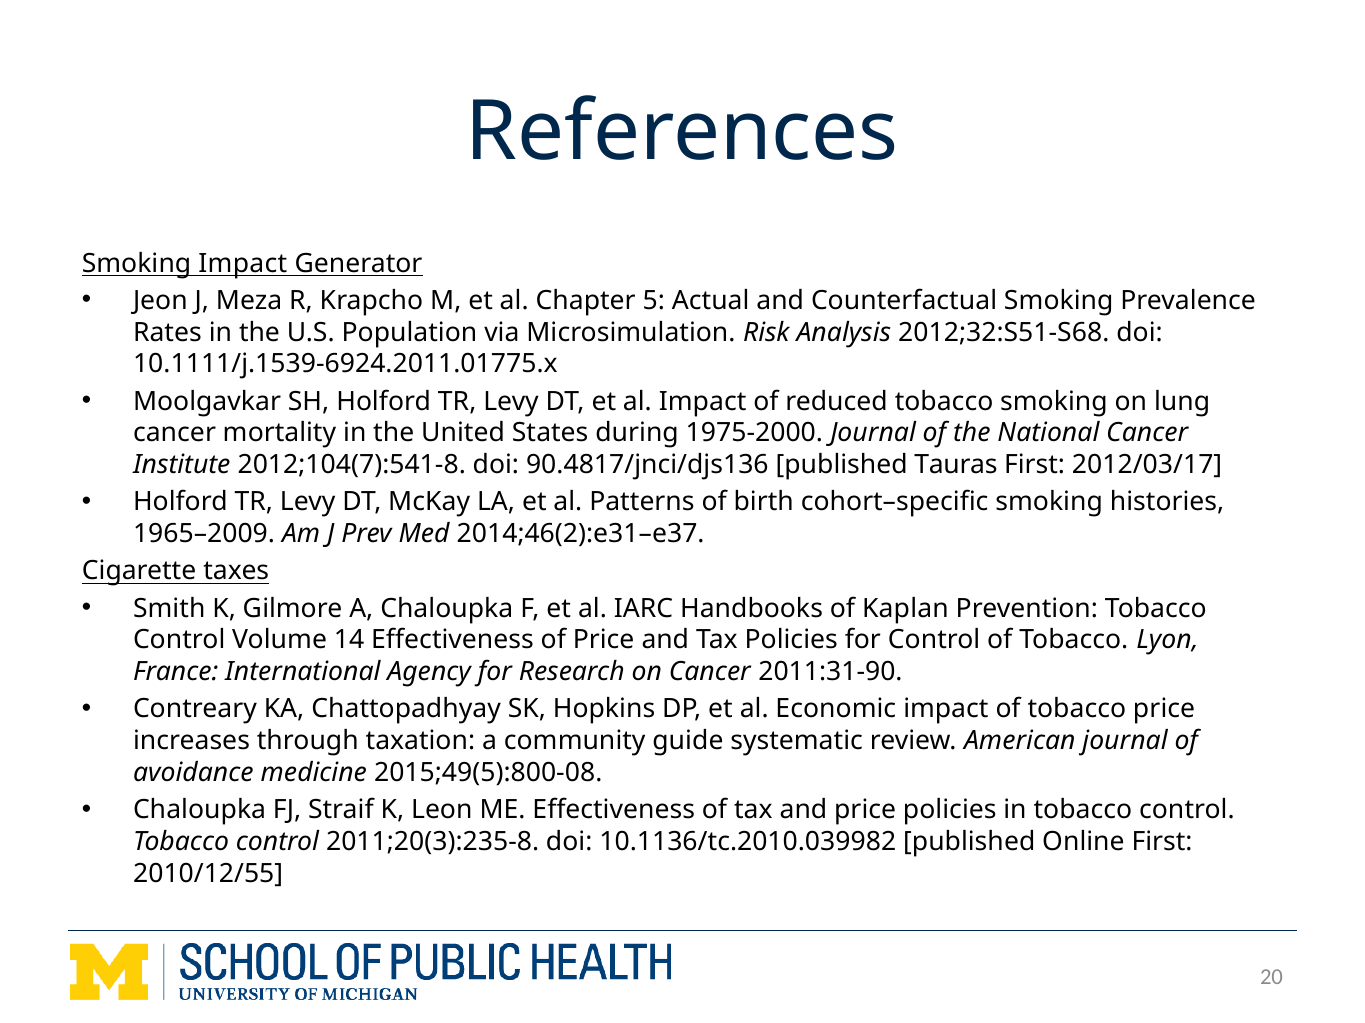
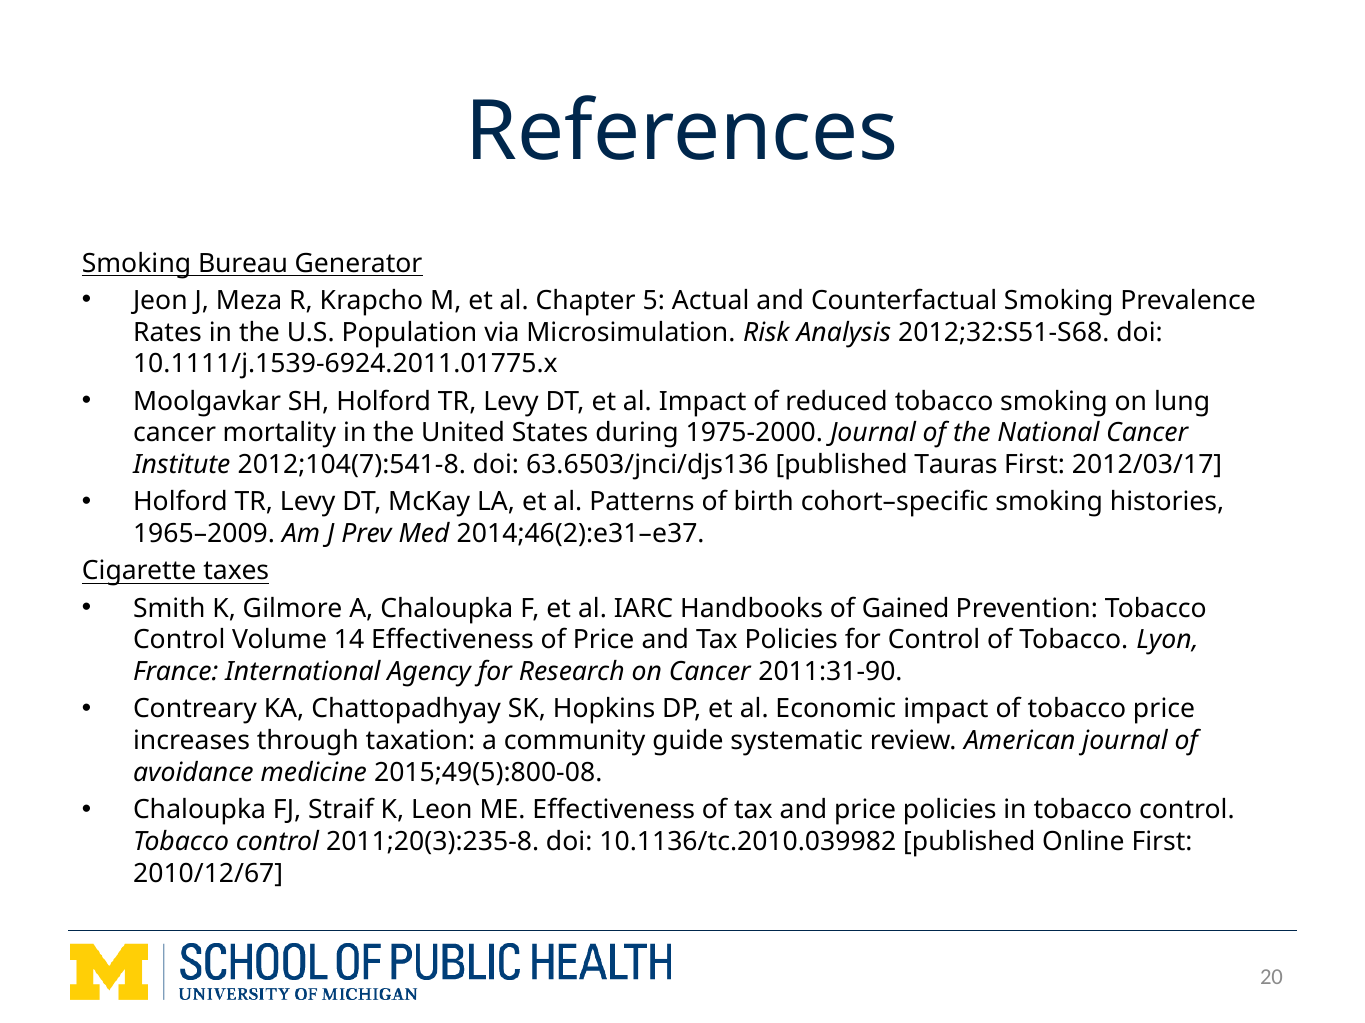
Smoking Impact: Impact -> Bureau (243, 263)
90.4817/jnci/djs136: 90.4817/jnci/djs136 -> 63.6503/jnci/djs136 (647, 465)
Kaplan: Kaplan -> Gained (906, 609)
2010/12/55: 2010/12/55 -> 2010/12/67 (208, 874)
